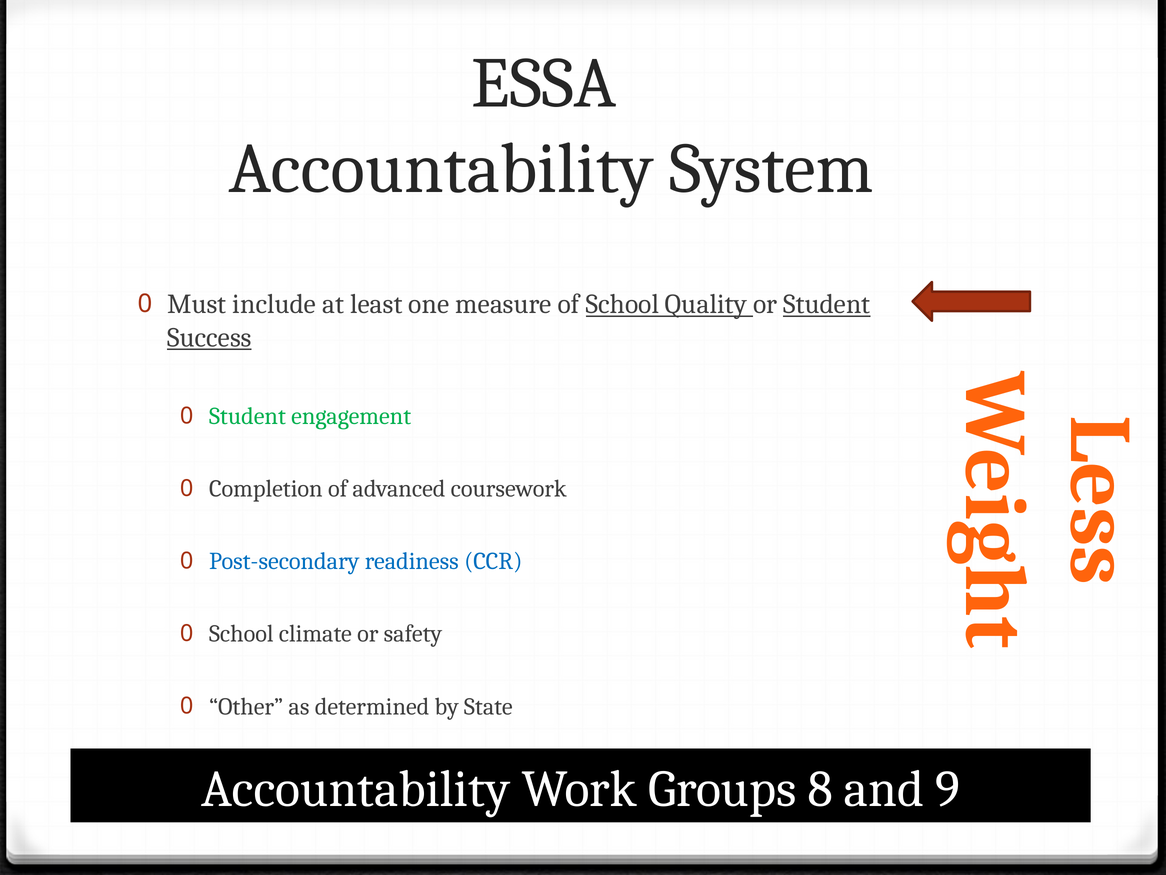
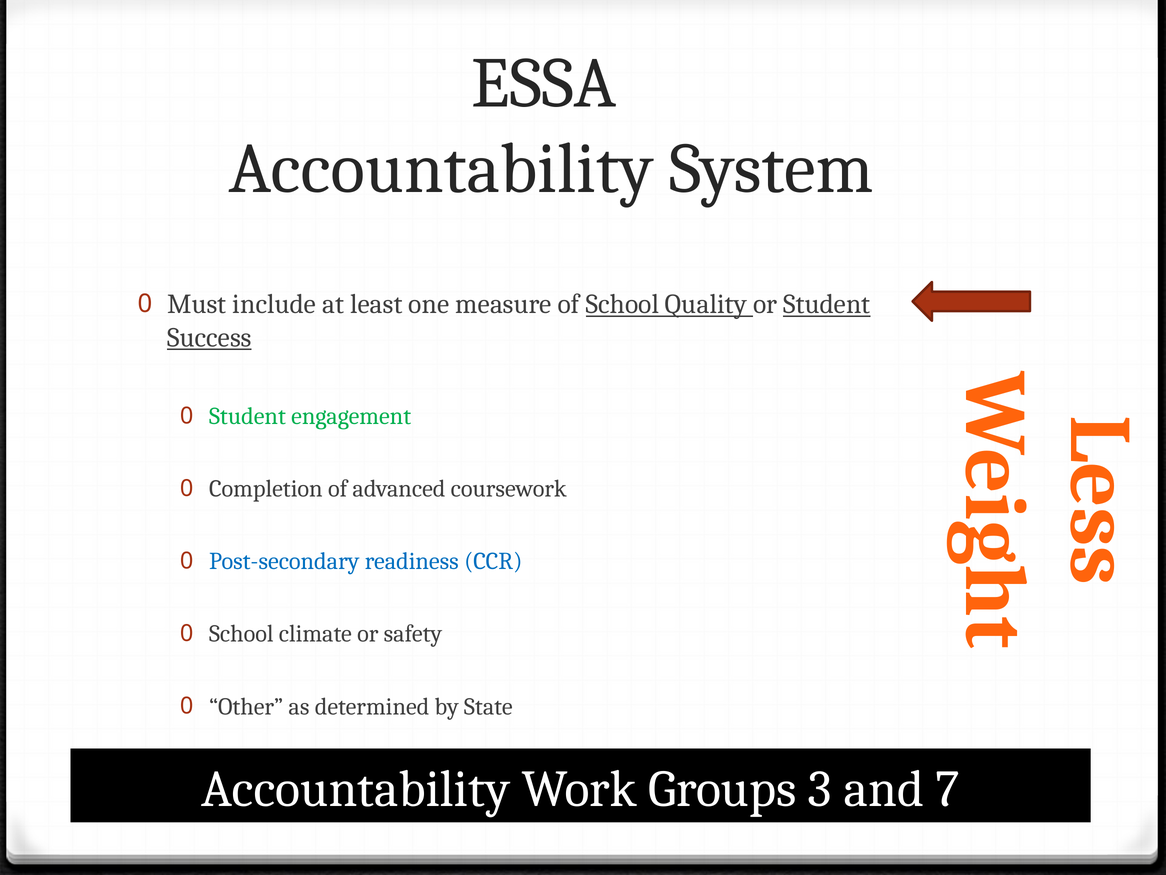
8: 8 -> 3 (820, 789)
9: 9 -> 7 (947, 789)
